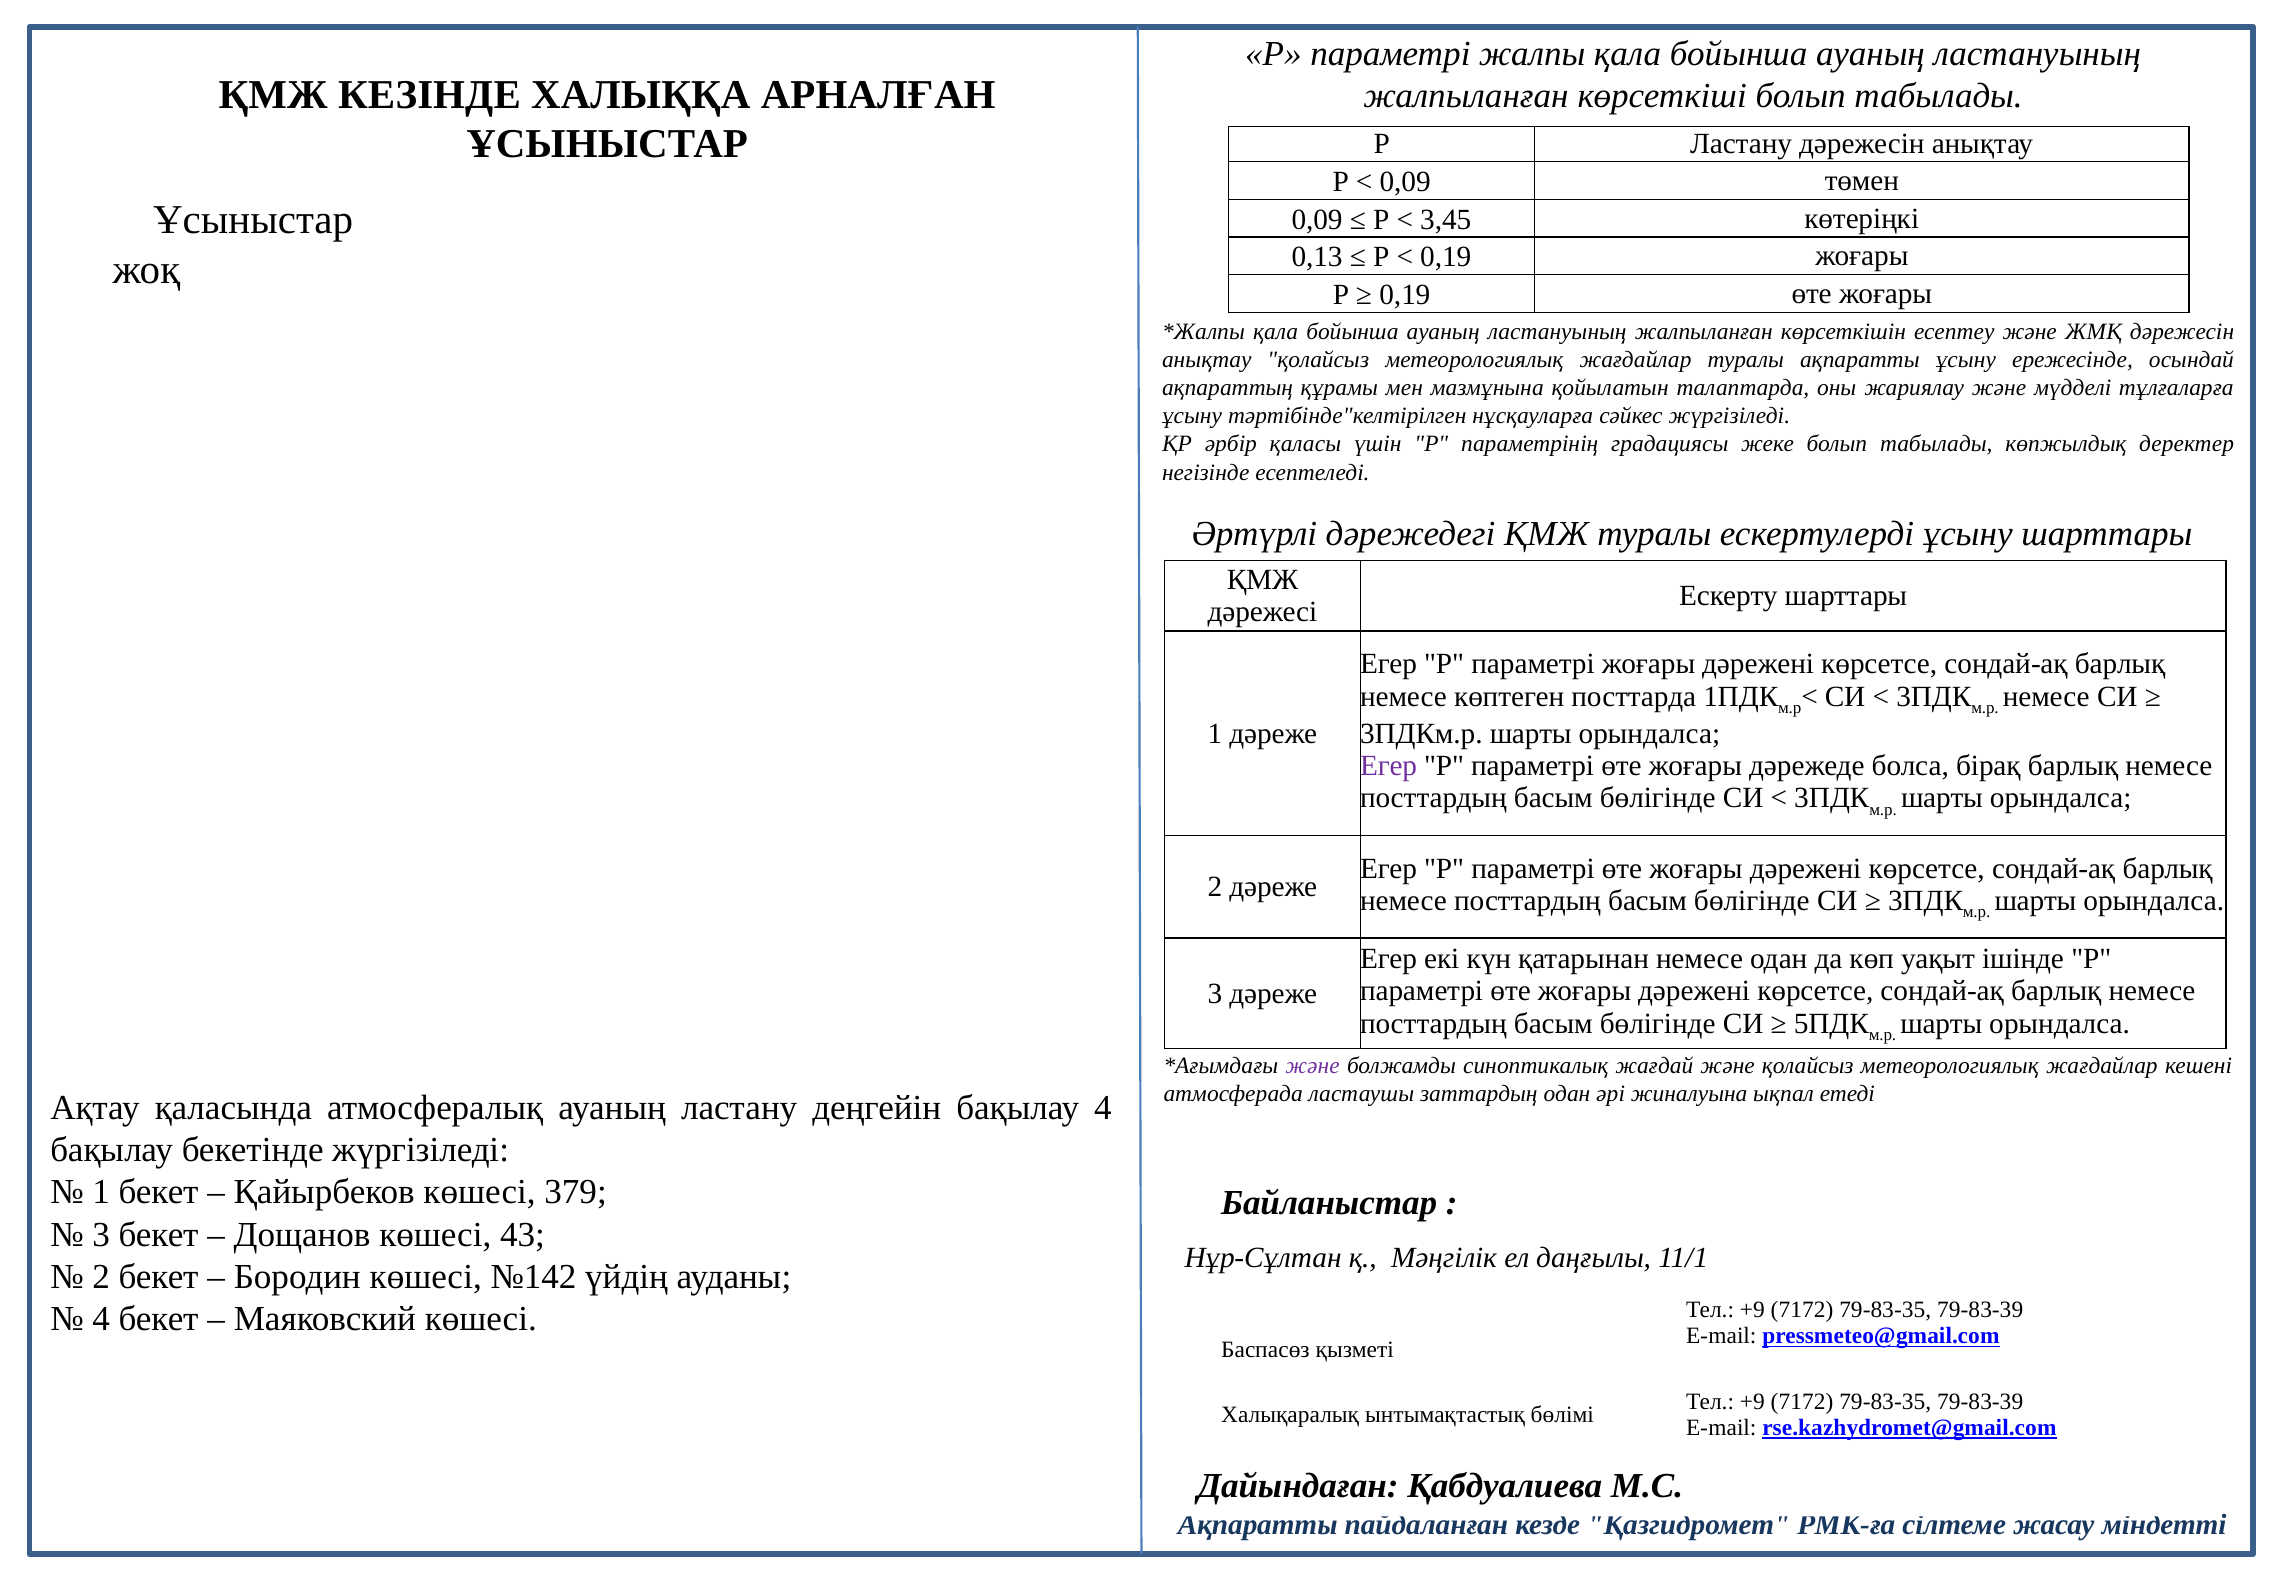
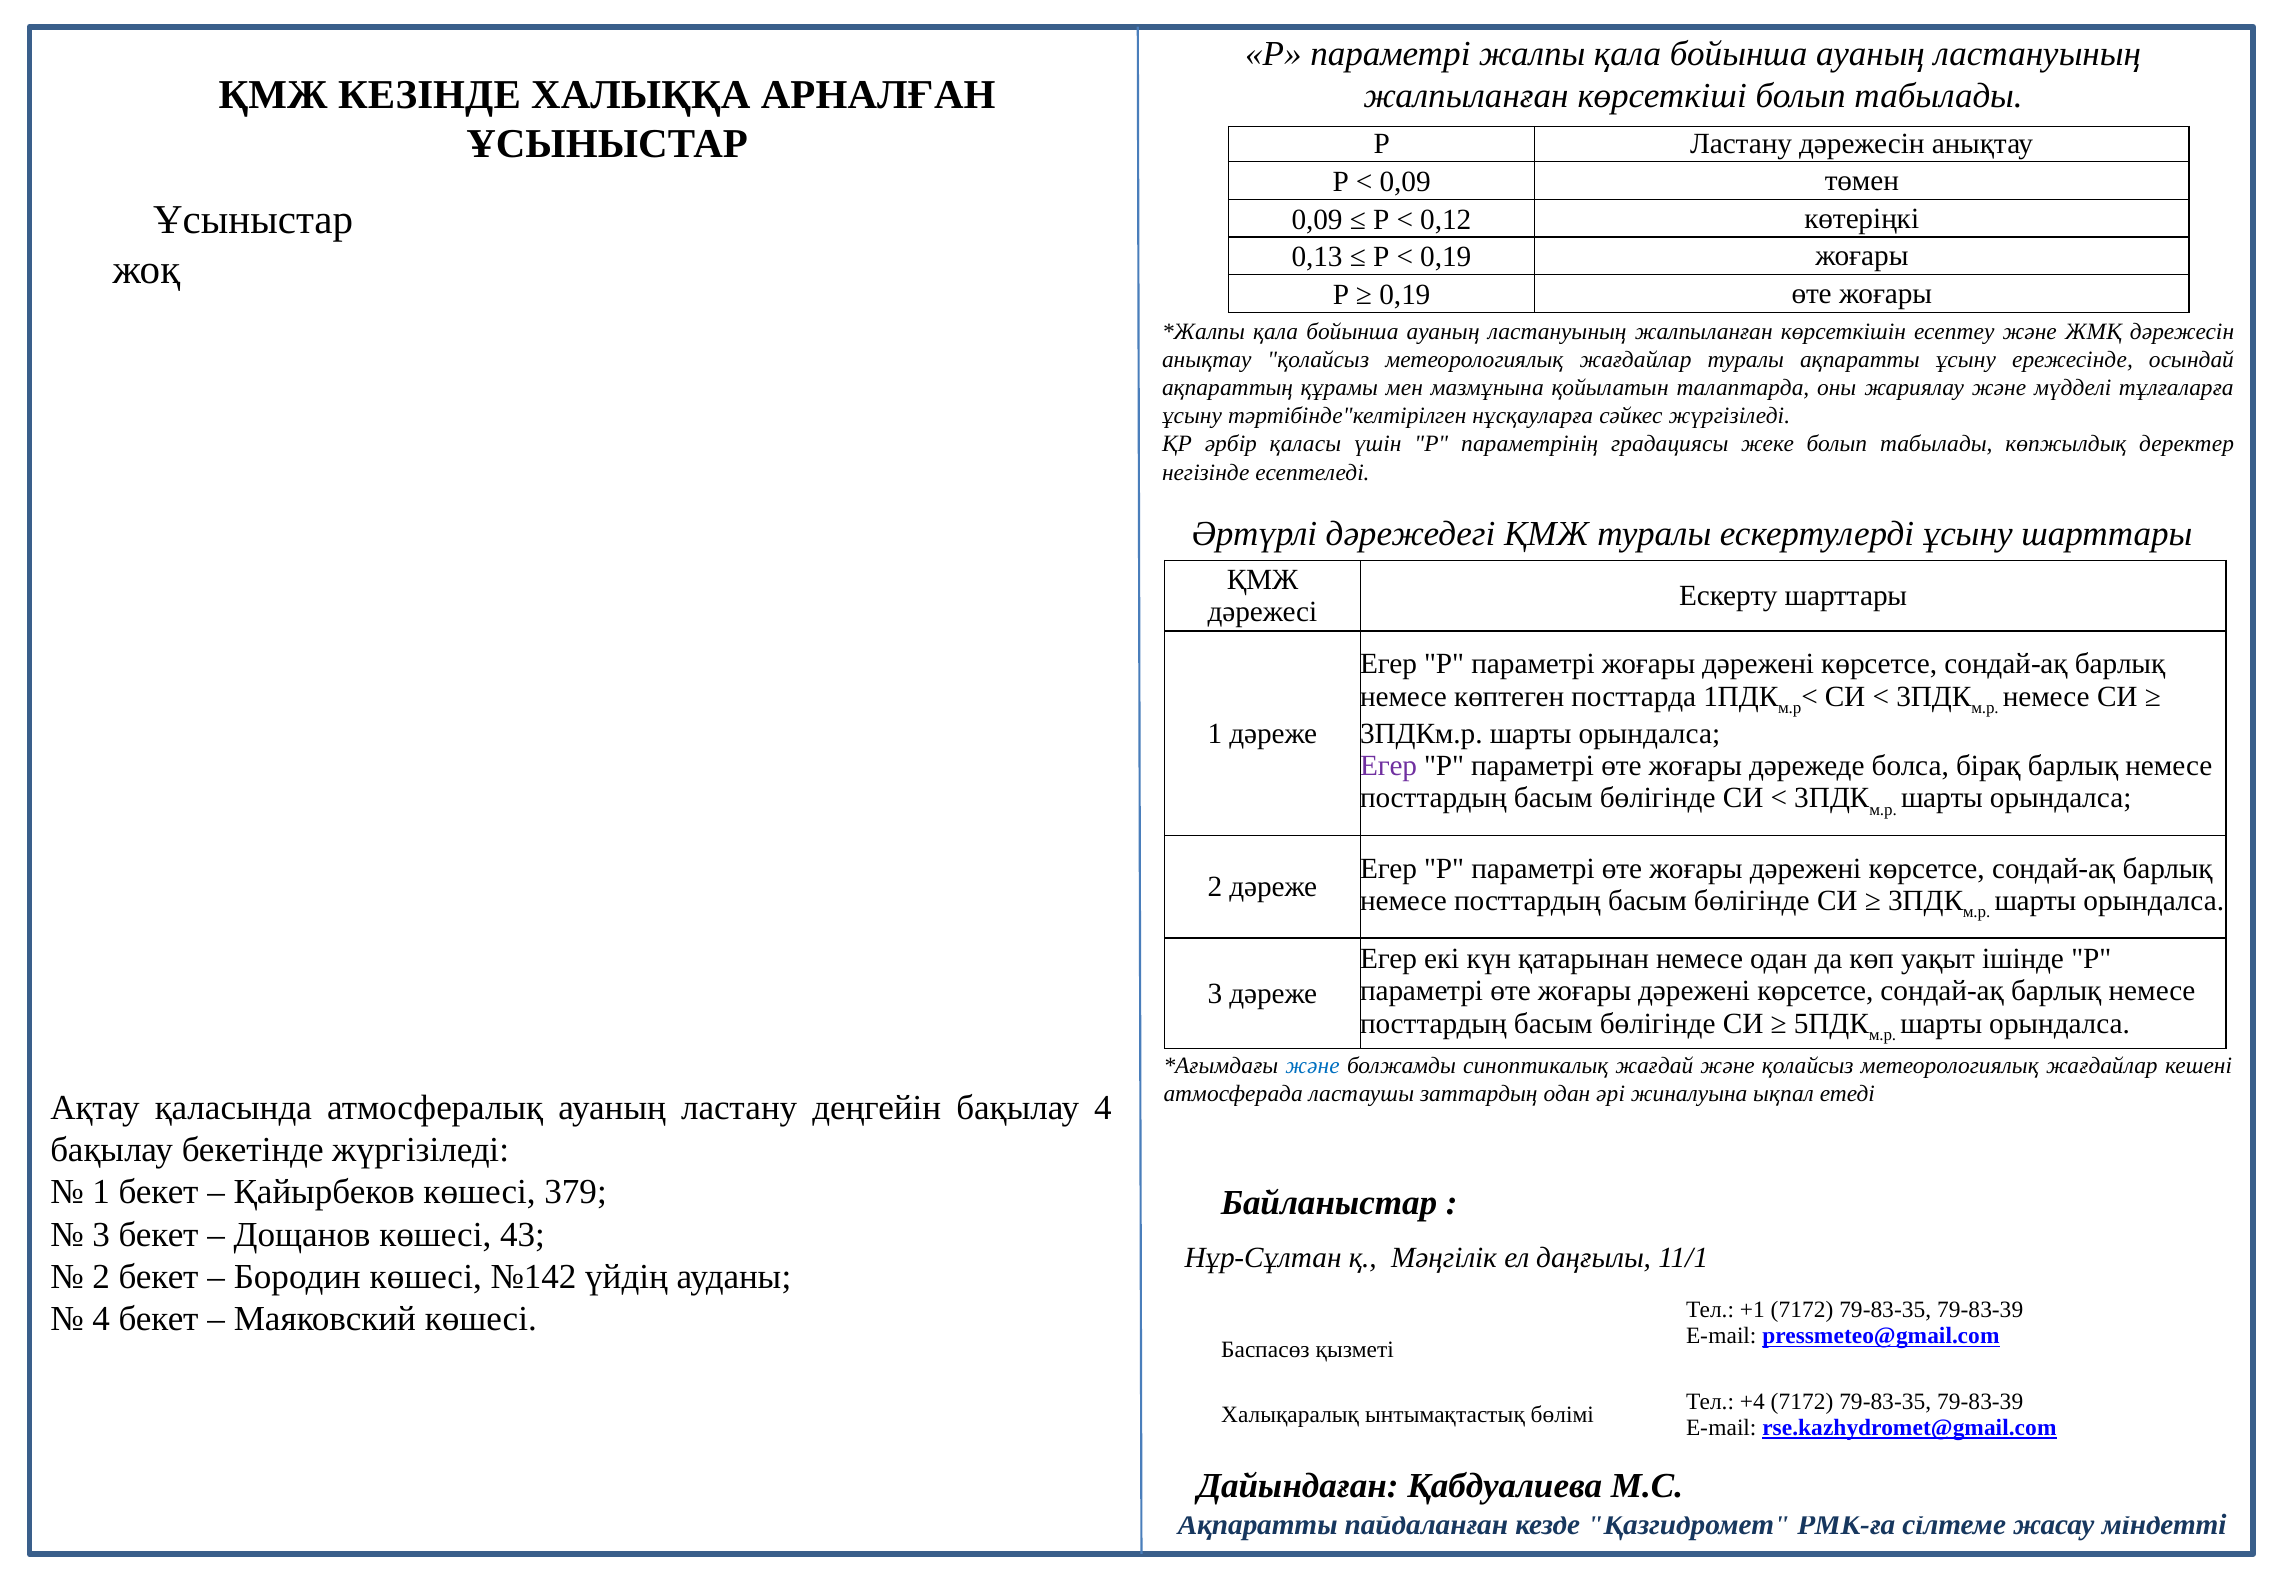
3,45: 3,45 -> 0,12 (1446, 219)
және colour: purple -> blue (1313, 1066)
+9: +9 -> +1 (1752, 1310)
+9: +9 -> +4 (1752, 1401)
